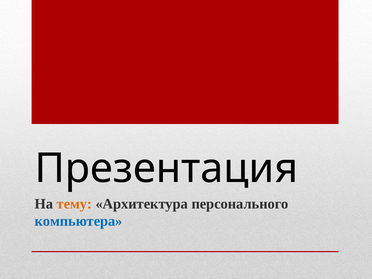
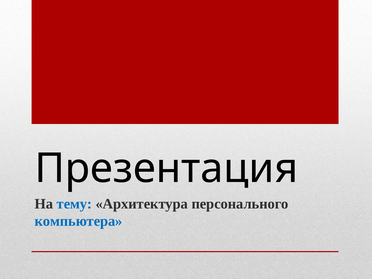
тему colour: orange -> blue (74, 204)
